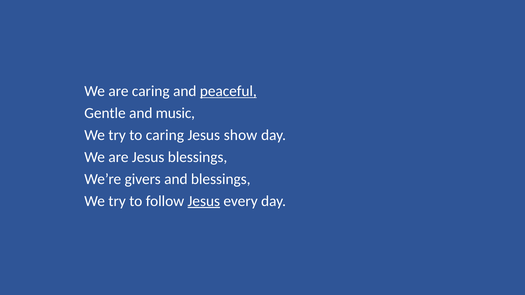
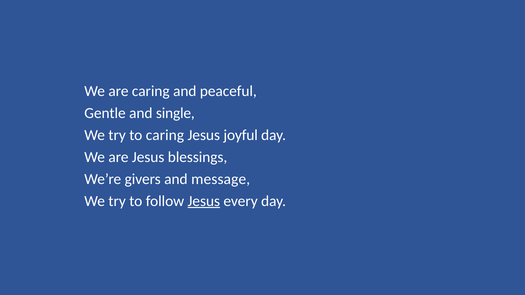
peaceful underline: present -> none (228, 91)
music: music -> single (175, 113)
show: show -> joyful (241, 135)
and blessings: blessings -> message (221, 179)
